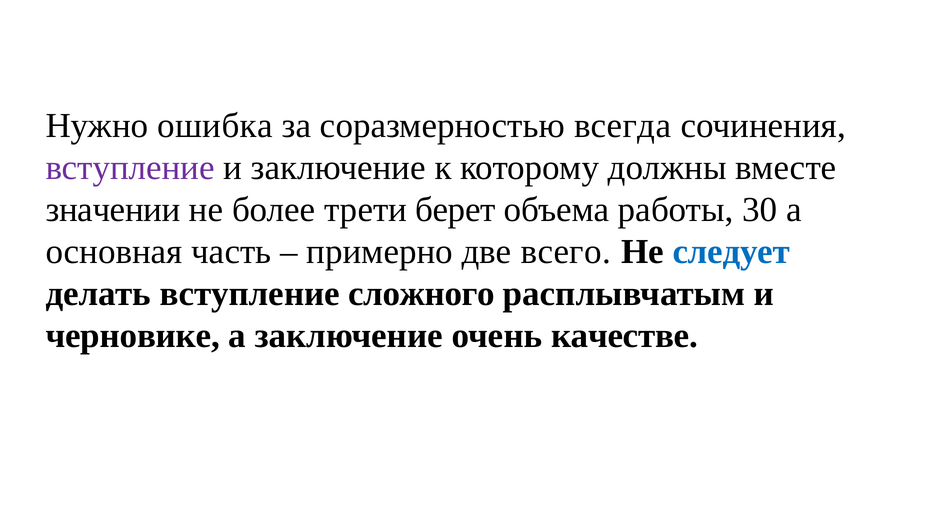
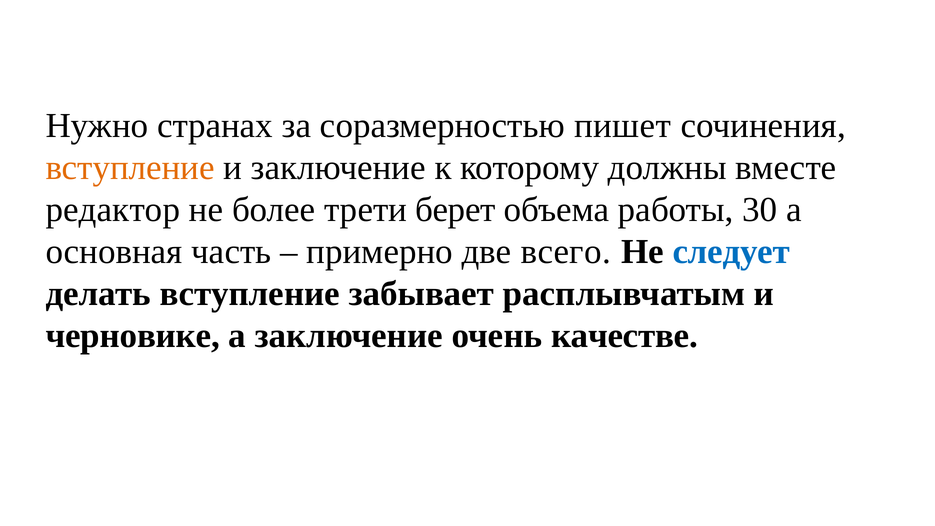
ошибка: ошибка -> странах (215, 125)
всегда: всегда -> пишет (623, 125)
вступление colour: purple -> orange (130, 168)
значении: значении -> редактор (113, 210)
сложного: сложного -> забывает (421, 294)
